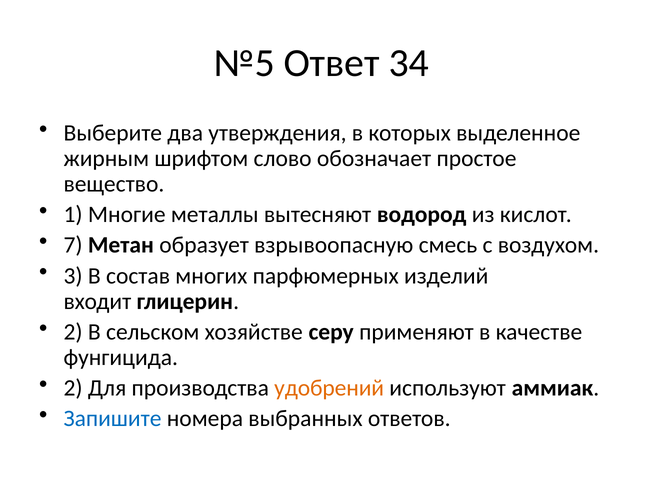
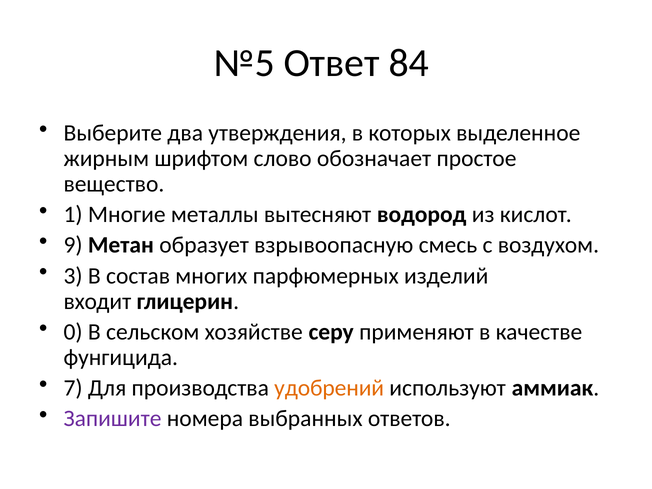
34: 34 -> 84 (409, 63)
7: 7 -> 9 (73, 245)
2: 2 -> 0 (73, 332)
2: 2 -> 7 (73, 388)
Запишите colour: blue -> purple (113, 419)
